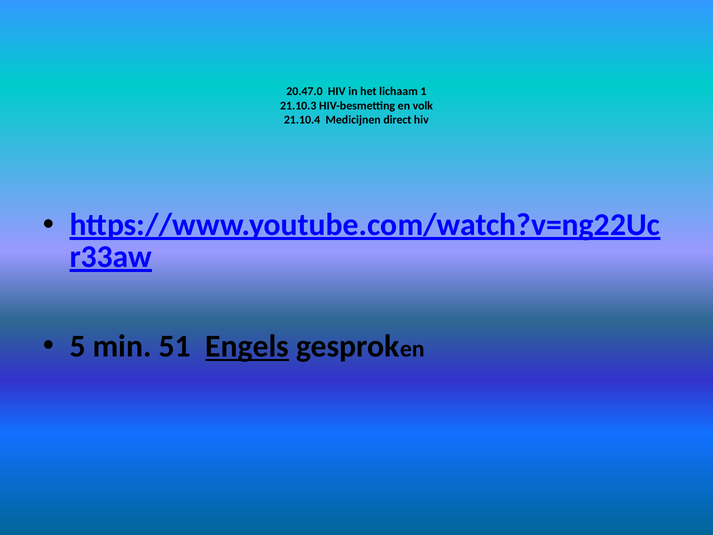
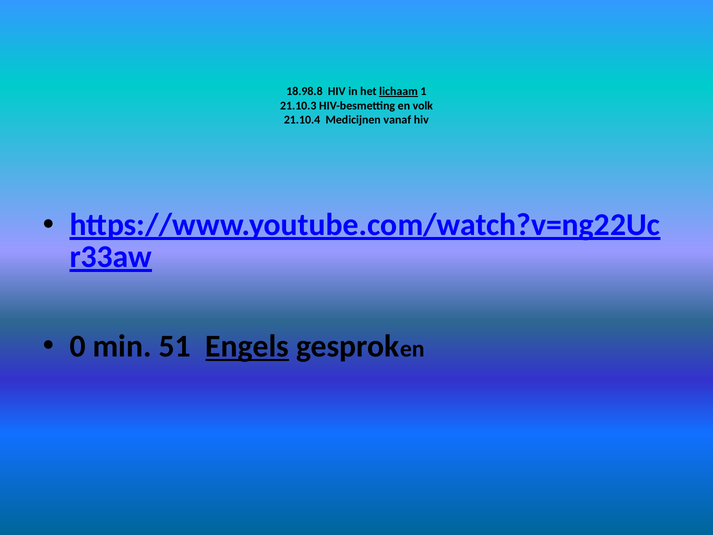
20.47.0: 20.47.0 -> 18.98.8 (304, 91)
lichaam underline: none -> present (399, 91)
direct: direct -> vanaf (397, 120)
5: 5 -> 0 (78, 346)
